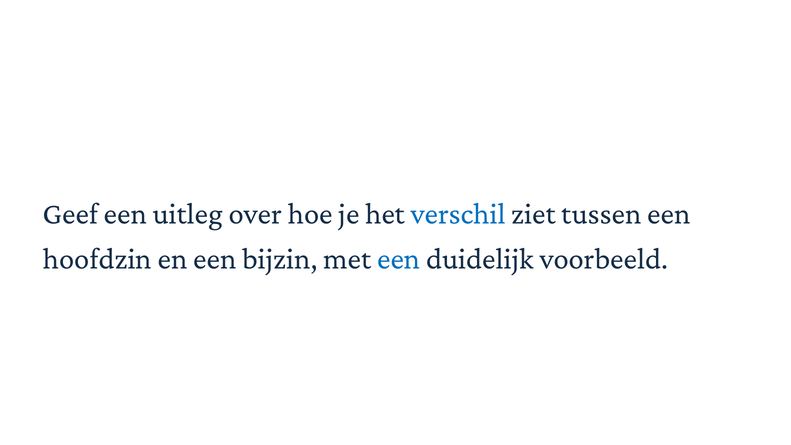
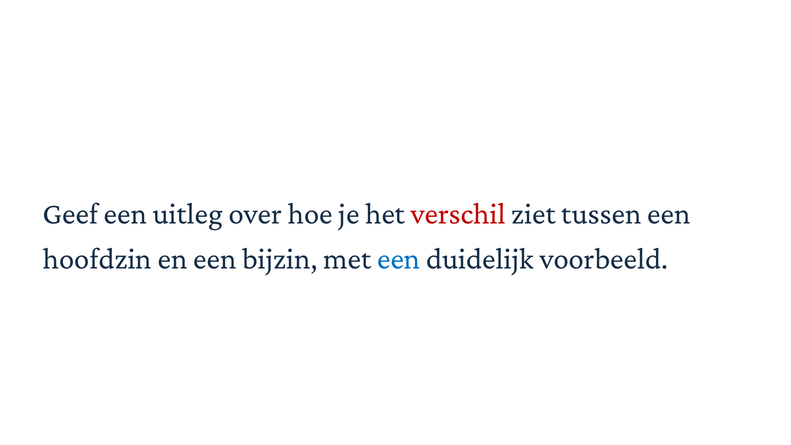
verschil colour: blue -> red (458, 213)
